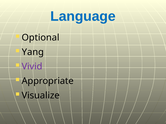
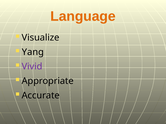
Language colour: blue -> orange (83, 16)
Optional: Optional -> Visualize (41, 38)
Visualize: Visualize -> Accurate (41, 96)
